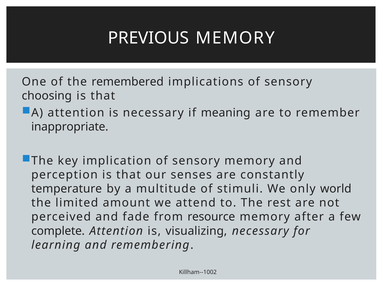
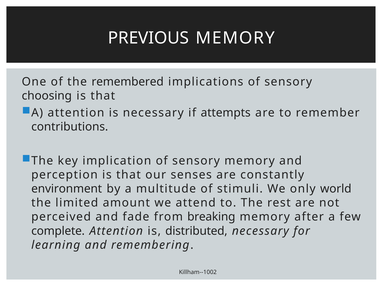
meaning: meaning -> attempts (226, 113)
inappropriate: inappropriate -> contributions (70, 127)
temperature: temperature -> environment (67, 189)
resource: resource -> breaking (211, 217)
visualizing: visualizing -> distributed (196, 231)
